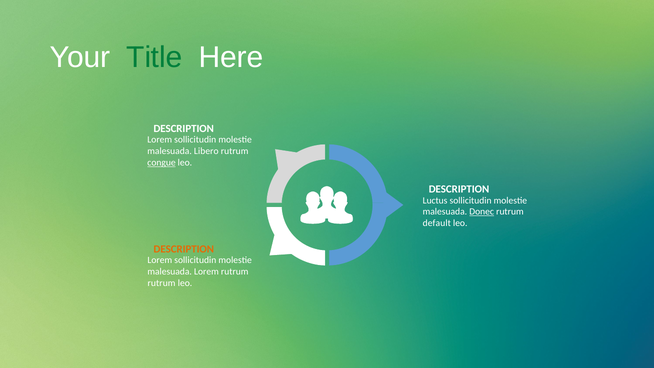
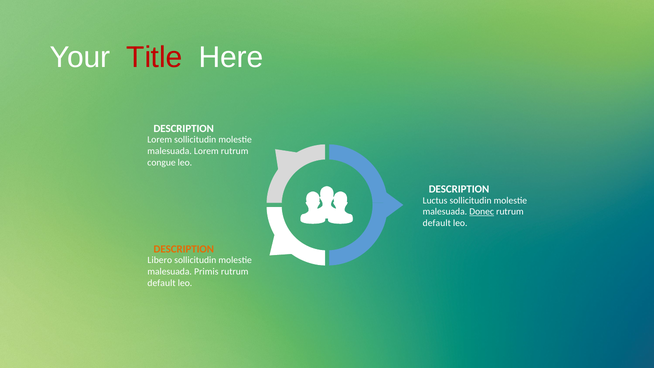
Title colour: green -> red (154, 57)
malesuada Libero: Libero -> Lorem (206, 151)
congue underline: present -> none (161, 163)
Lorem: Lorem -> Libero (160, 260)
malesuada Lorem: Lorem -> Primis (206, 271)
rutrum: rutrum -> default (162, 283)
